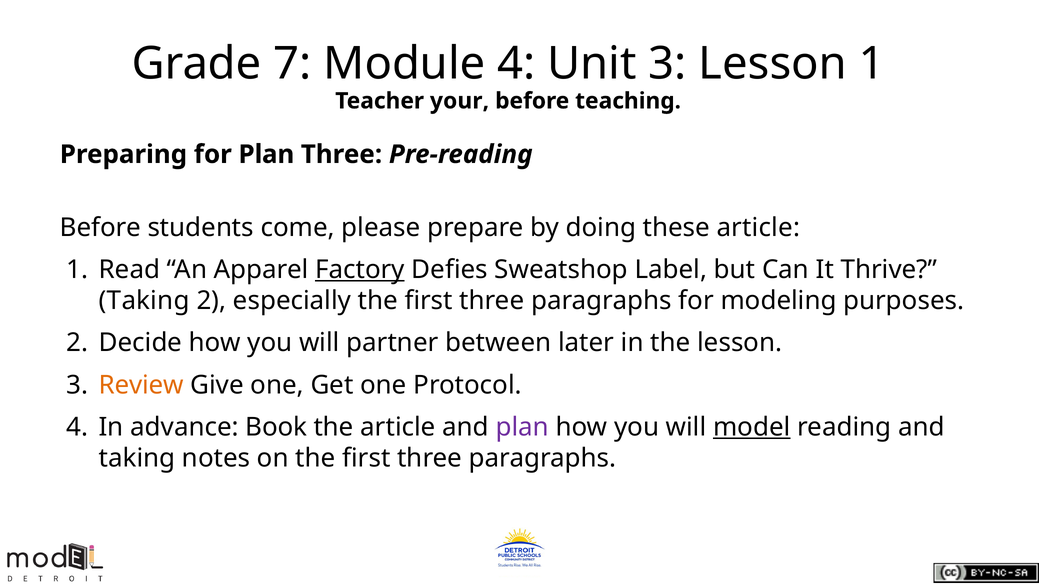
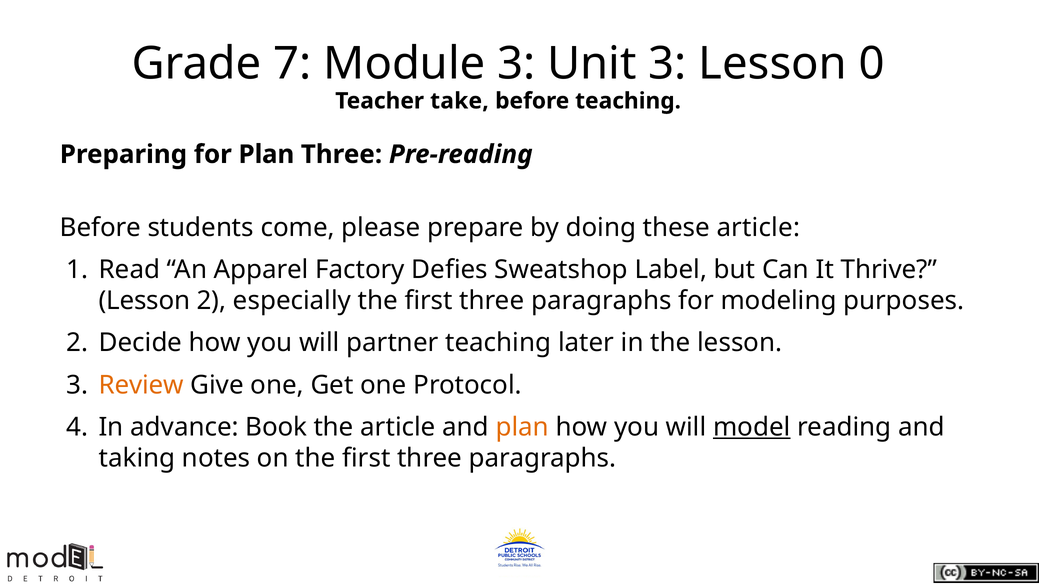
Module 4: 4 -> 3 (516, 64)
Lesson 1: 1 -> 0 (872, 64)
your: your -> take (459, 101)
Factory underline: present -> none (360, 269)
Taking: Taking -> Lesson (144, 301)
partner between: between -> teaching (498, 343)
plan colour: purple -> orange (522, 427)
